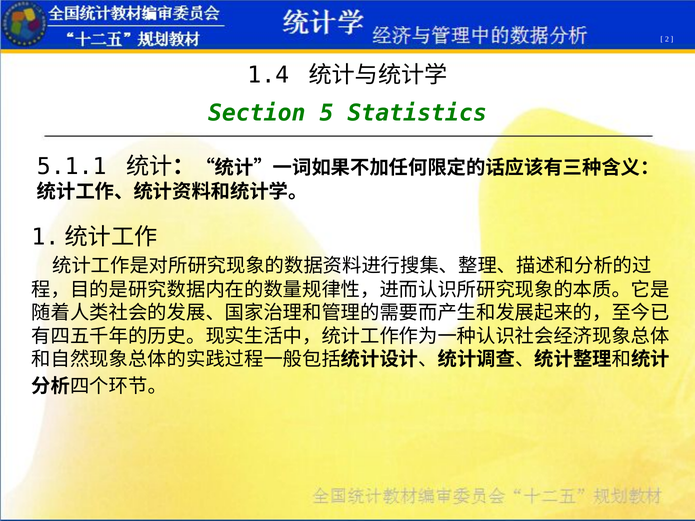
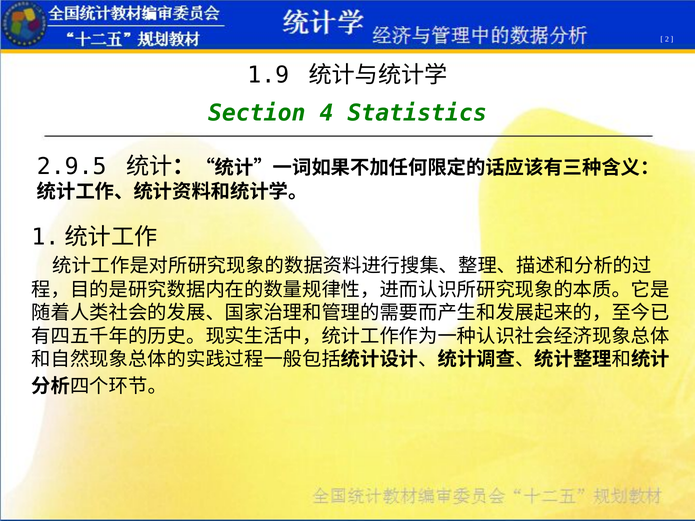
1.4: 1.4 -> 1.9 (268, 75)
5: 5 -> 4 (327, 113)
5.1.1: 5.1.1 -> 2.9.5 (72, 167)
